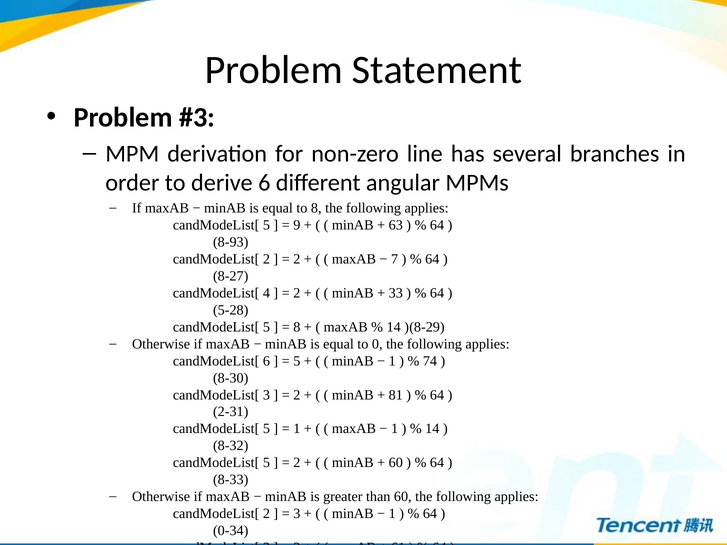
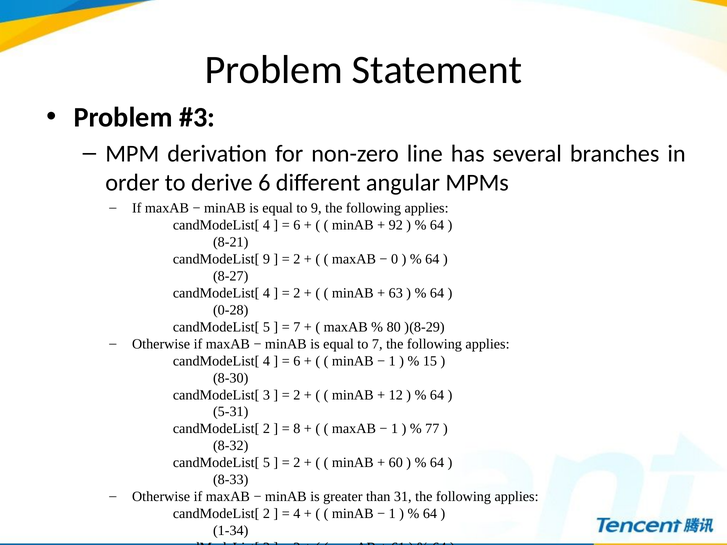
to 8: 8 -> 9 (316, 208)
5: 5 -> 4 (266, 225)
9: 9 -> 6 (297, 225)
63: 63 -> 92 (396, 225)
8‑93: 8‑93 -> 8‑21 (231, 242)
2: 2 -> 9 (266, 259)
7: 7 -> 0 (395, 259)
33: 33 -> 63 (396, 293)
5‑28: 5‑28 -> 0‑28 (231, 310)
8: 8 -> 7 (297, 327)
14: 14 -> 80 (394, 327)
to 0: 0 -> 7 (377, 344)
6: 6 -> 4 (266, 361)
5: 5 -> 6 (297, 361)
74: 74 -> 15 (430, 361)
81: 81 -> 12 (396, 395)
2‑31: 2‑31 -> 5‑31 (231, 412)
5: 5 -> 2 (266, 429)
1: 1 -> 8 (297, 429)
14: 14 -> 77 (432, 429)
than 60: 60 -> 31 (403, 497)
3: 3 -> 4 (297, 514)
0‑34: 0‑34 -> 1‑34 (231, 531)
